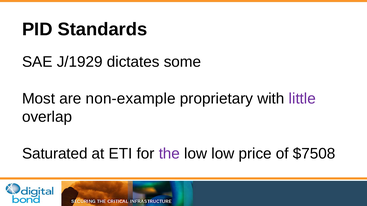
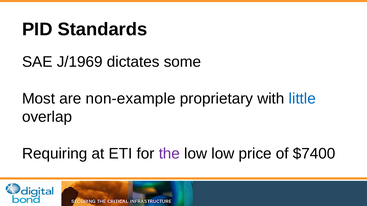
J/1929: J/1929 -> J/1969 (80, 62)
little colour: purple -> blue (302, 99)
Saturated: Saturated -> Requiring (55, 154)
$7508: $7508 -> $7400 (314, 154)
